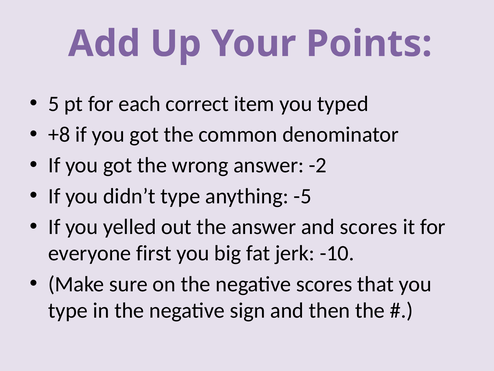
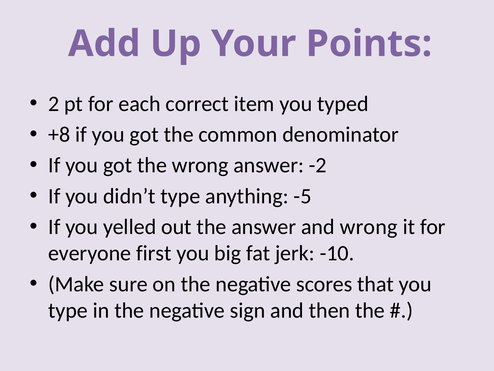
5: 5 -> 2 (54, 104)
and scores: scores -> wrong (369, 227)
